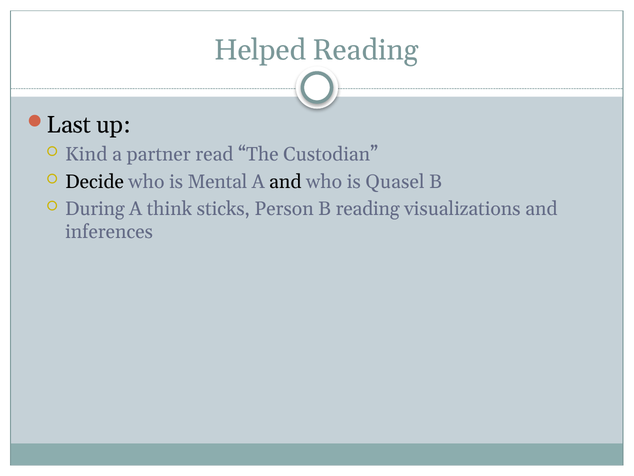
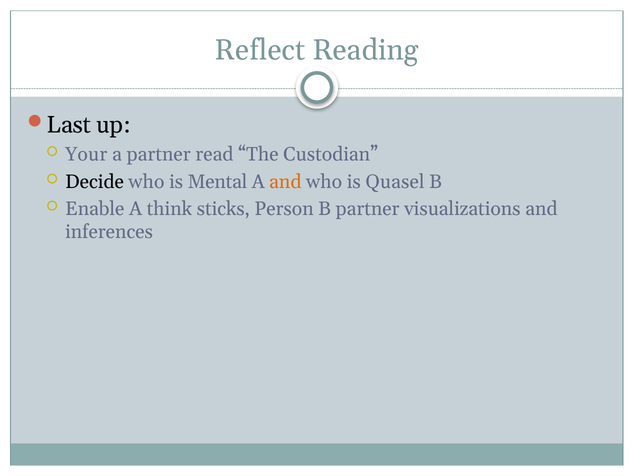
Helped: Helped -> Reflect (260, 50)
Kind: Kind -> Your (86, 154)
and colour: black -> orange (285, 182)
During: During -> Enable (95, 209)
B reading: reading -> partner (368, 209)
